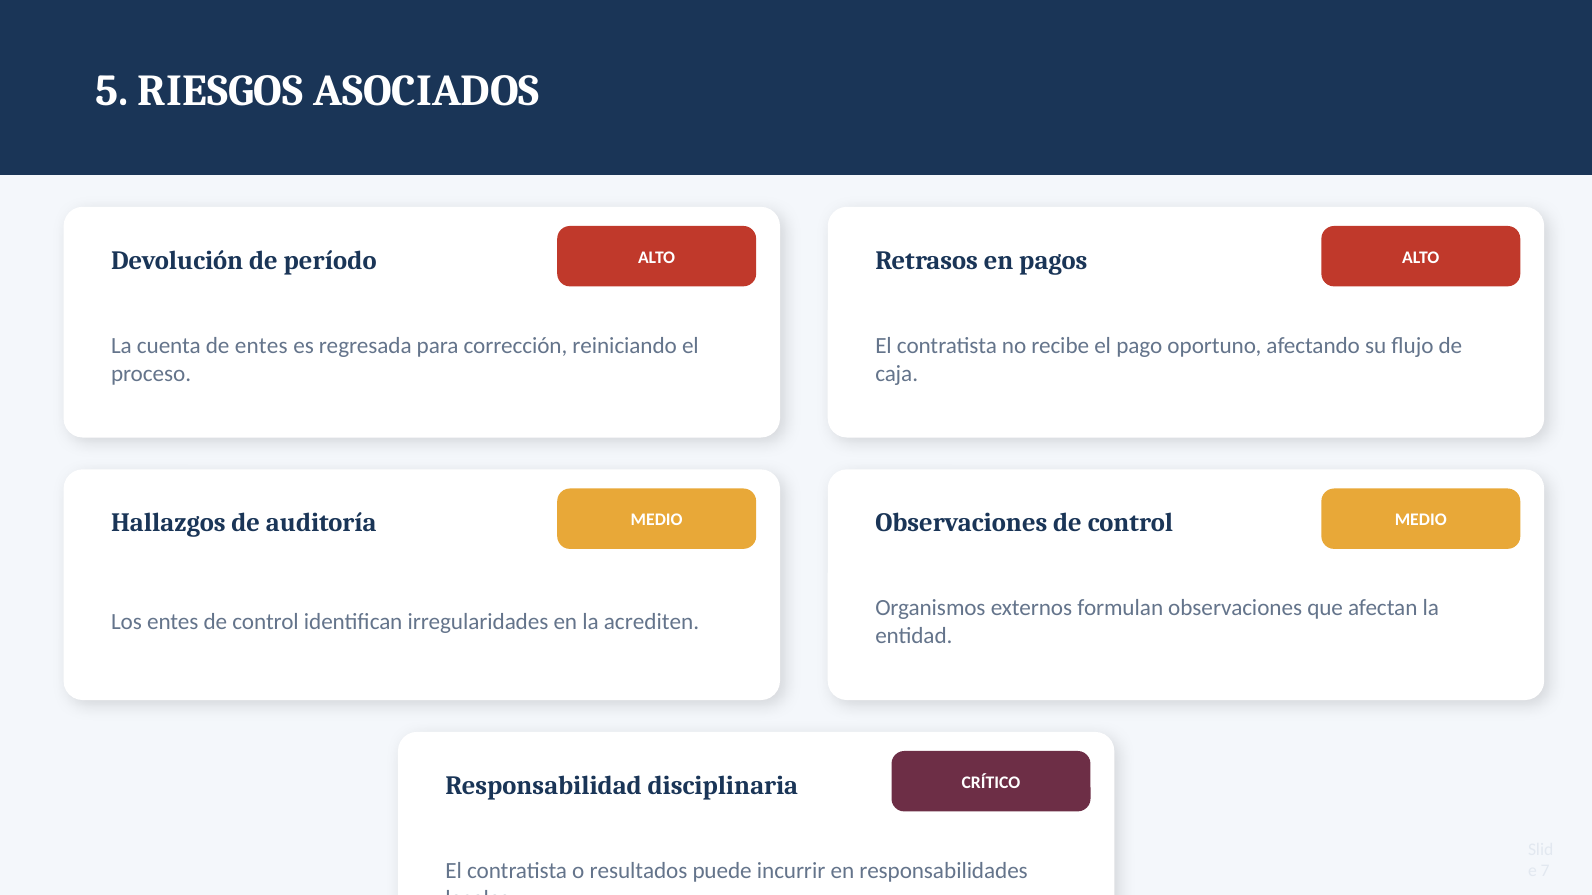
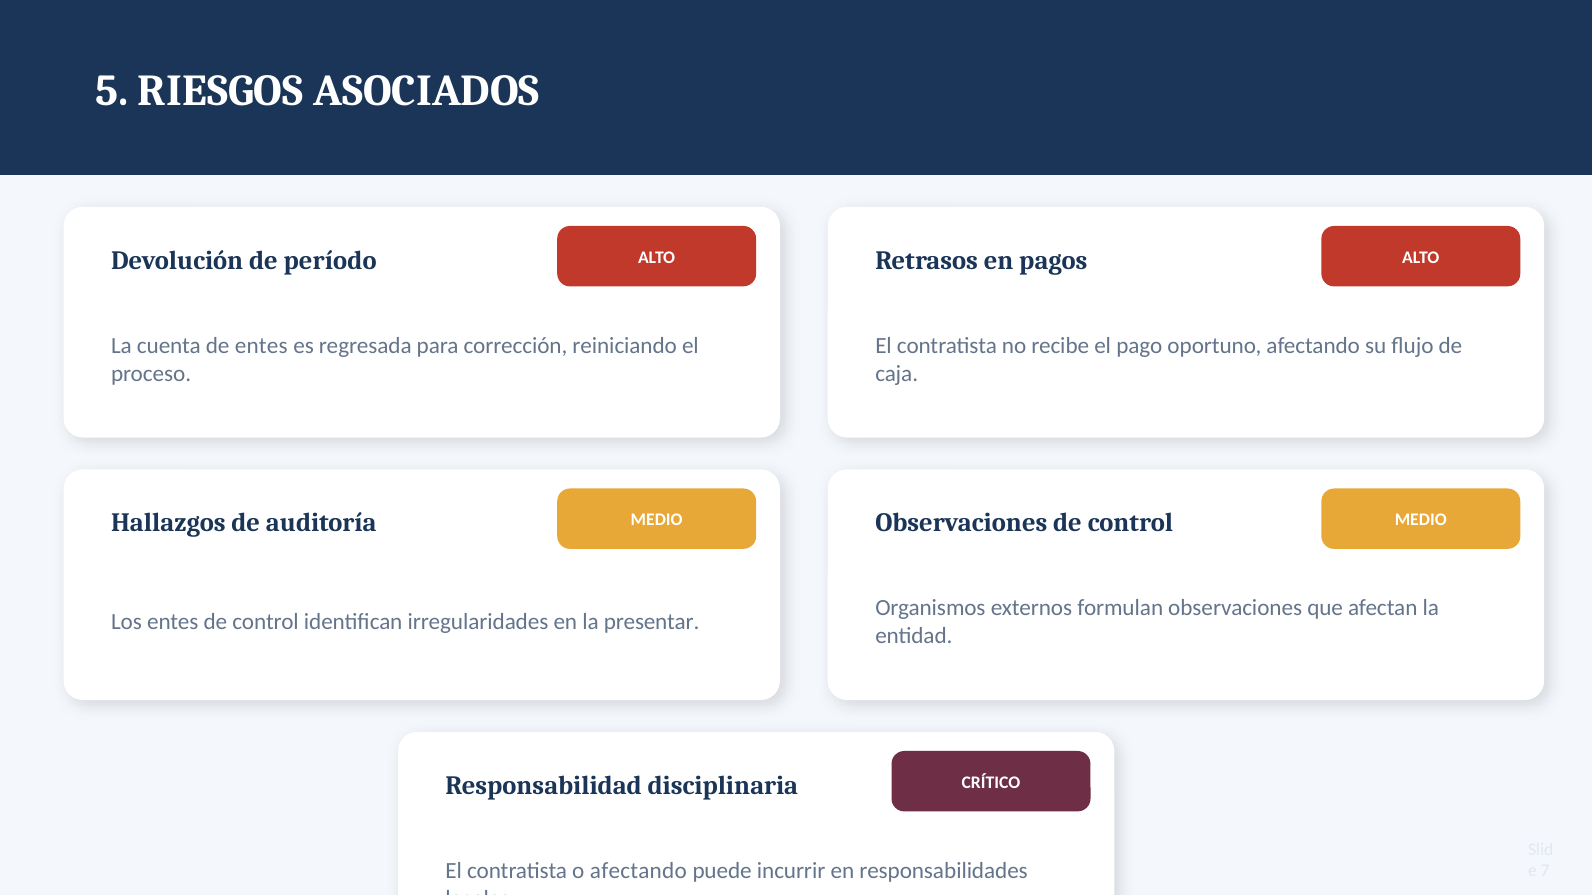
acrediten: acrediten -> presentar (652, 622)
o resultados: resultados -> afectando (638, 871)
